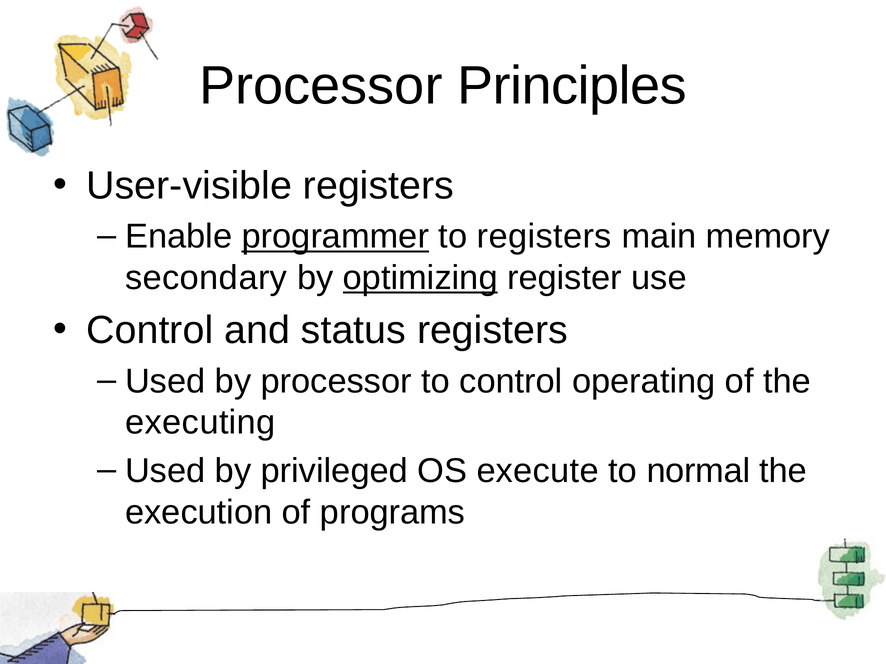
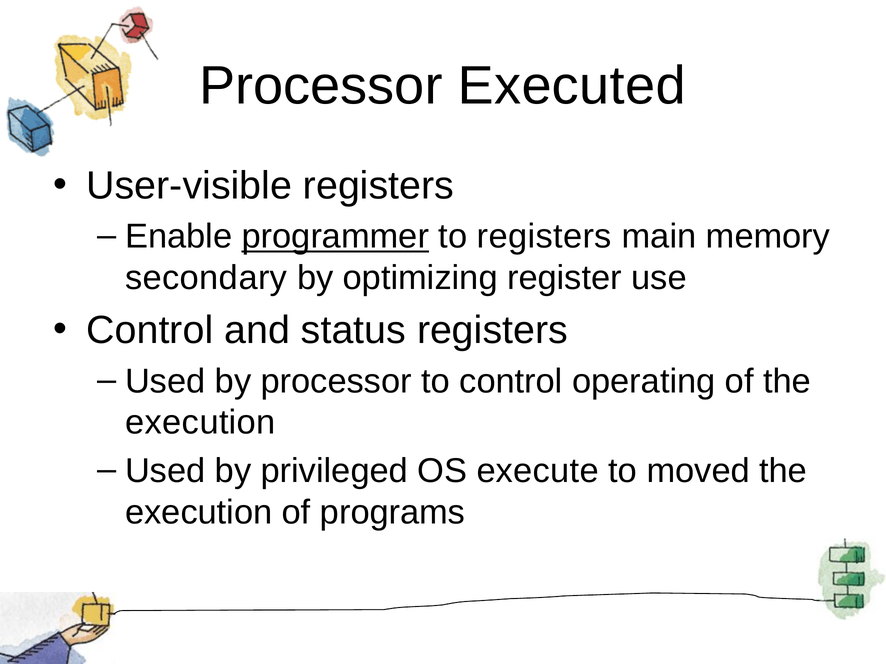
Principles: Principles -> Executed (572, 86)
optimizing underline: present -> none (420, 278)
executing: executing -> execution (200, 423)
normal: normal -> moved (698, 471)
